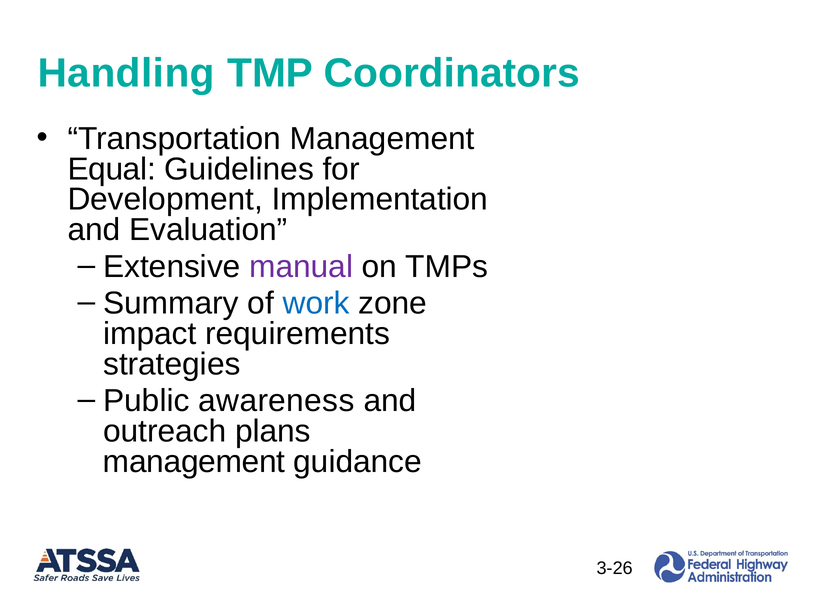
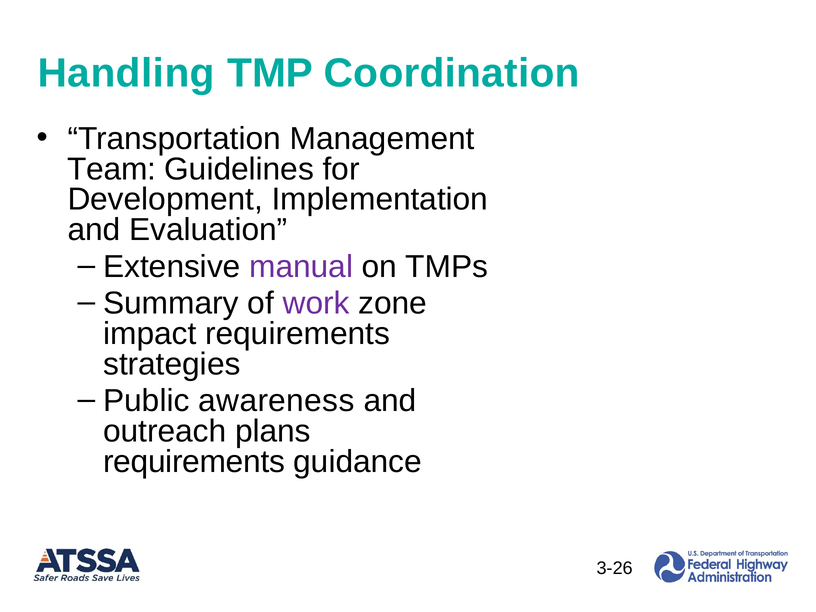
Coordinators: Coordinators -> Coordination (452, 73)
Equal: Equal -> Team (112, 169)
work colour: blue -> purple (316, 303)
management: management -> requirements (194, 462)
